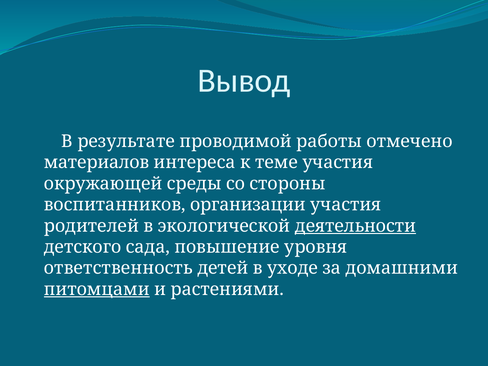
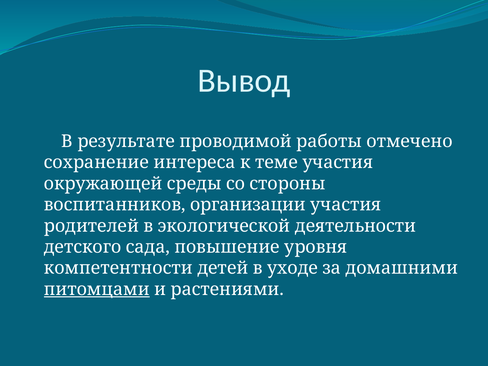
материалов: материалов -> сохранение (96, 162)
деятельности underline: present -> none (355, 226)
ответственность: ответственность -> компетентности (118, 268)
